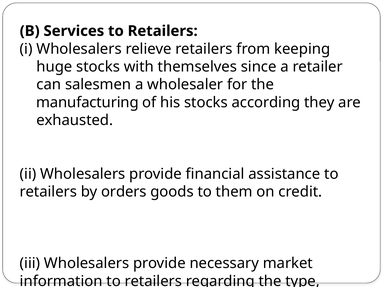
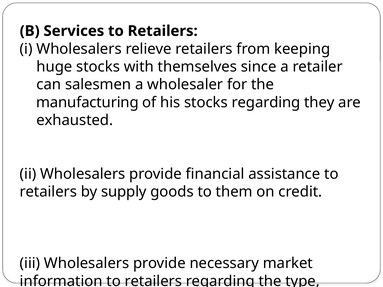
stocks according: according -> regarding (266, 103)
orders: orders -> supply (124, 192)
